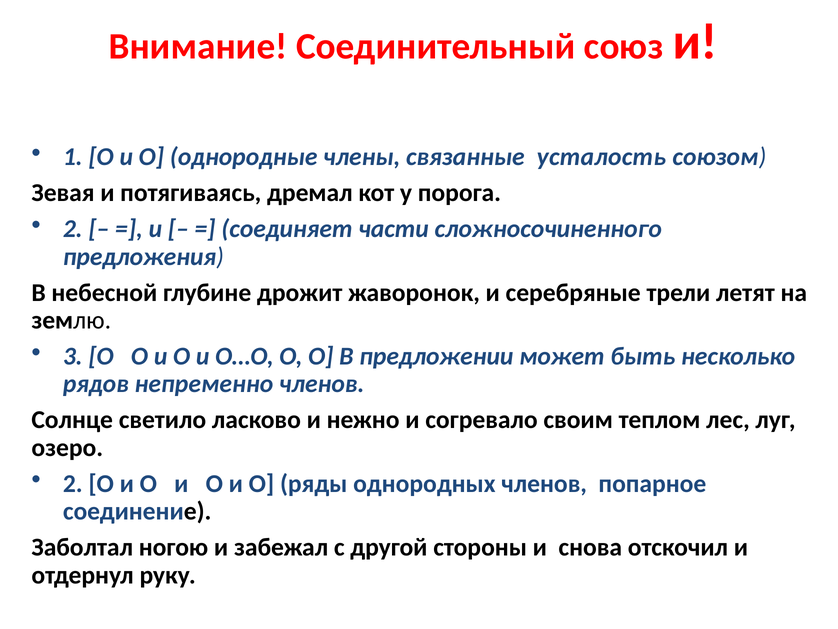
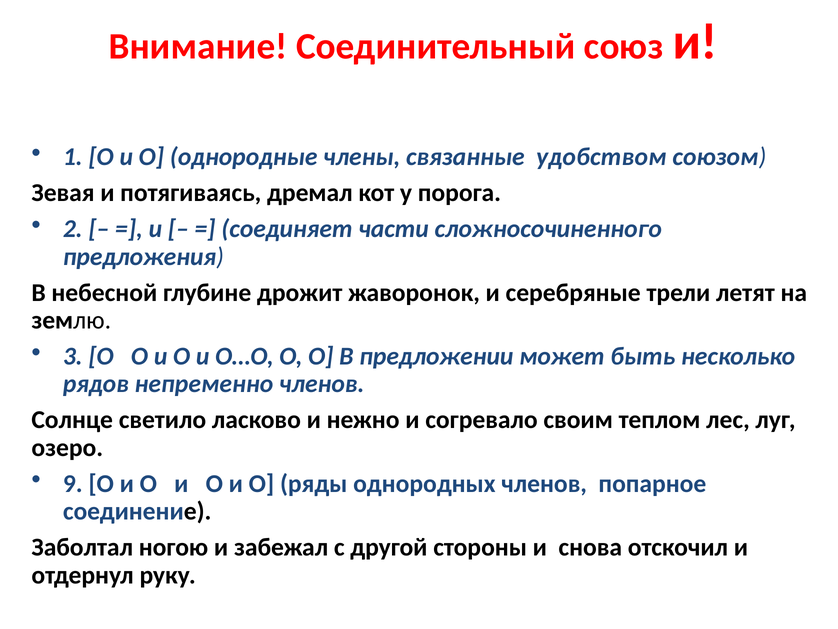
усталость: усталость -> удобством (601, 157)
2: 2 -> 9 (73, 483)
